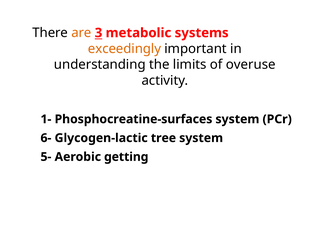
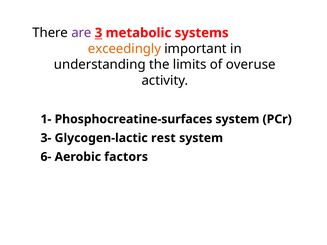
are colour: orange -> purple (81, 33)
6-: 6- -> 3- (46, 138)
tree: tree -> rest (163, 138)
5-: 5- -> 6- (46, 157)
getting: getting -> factors (126, 157)
